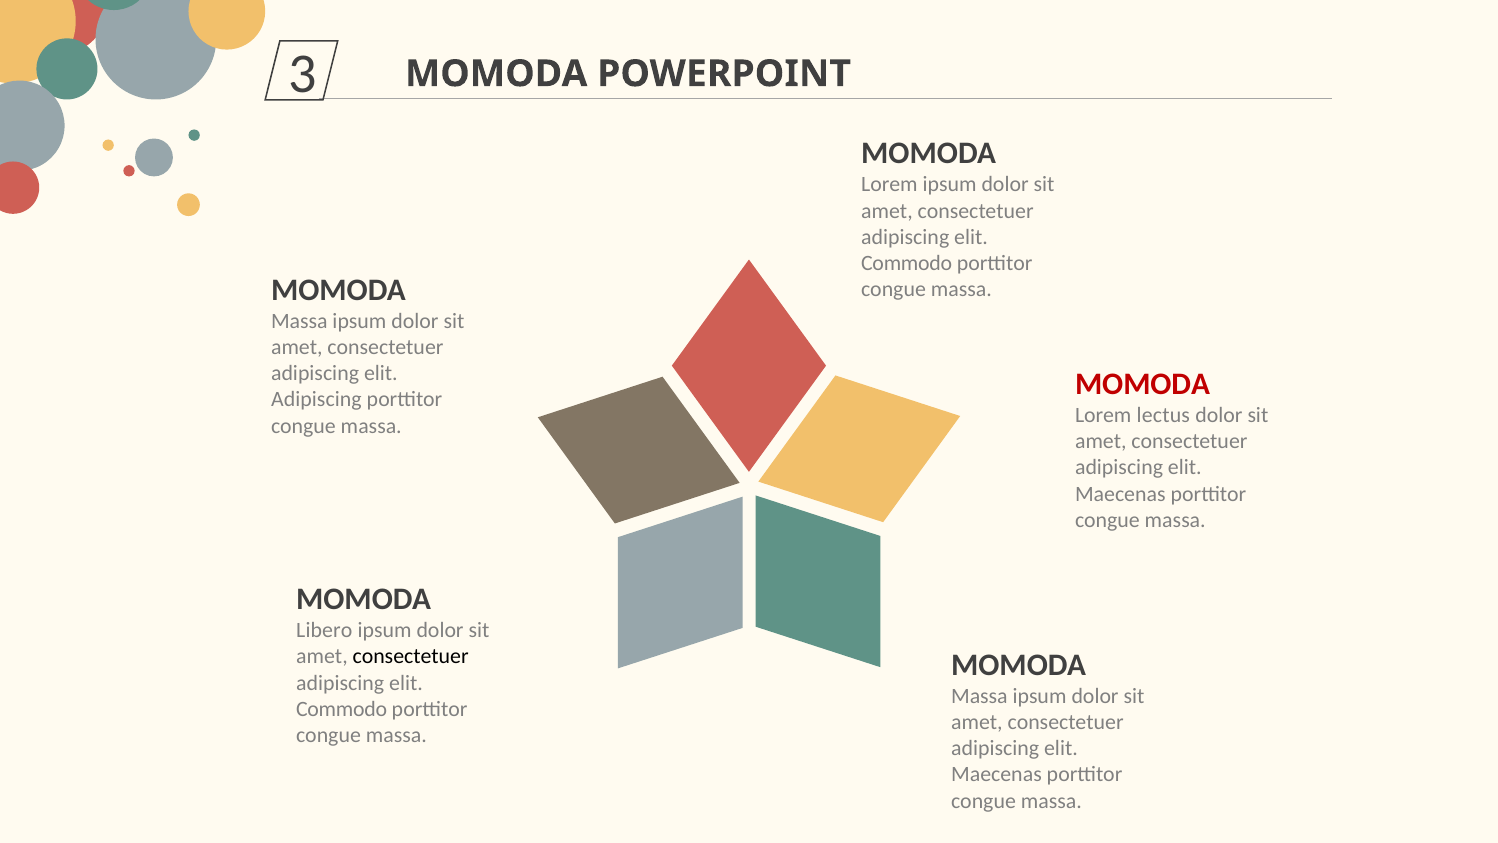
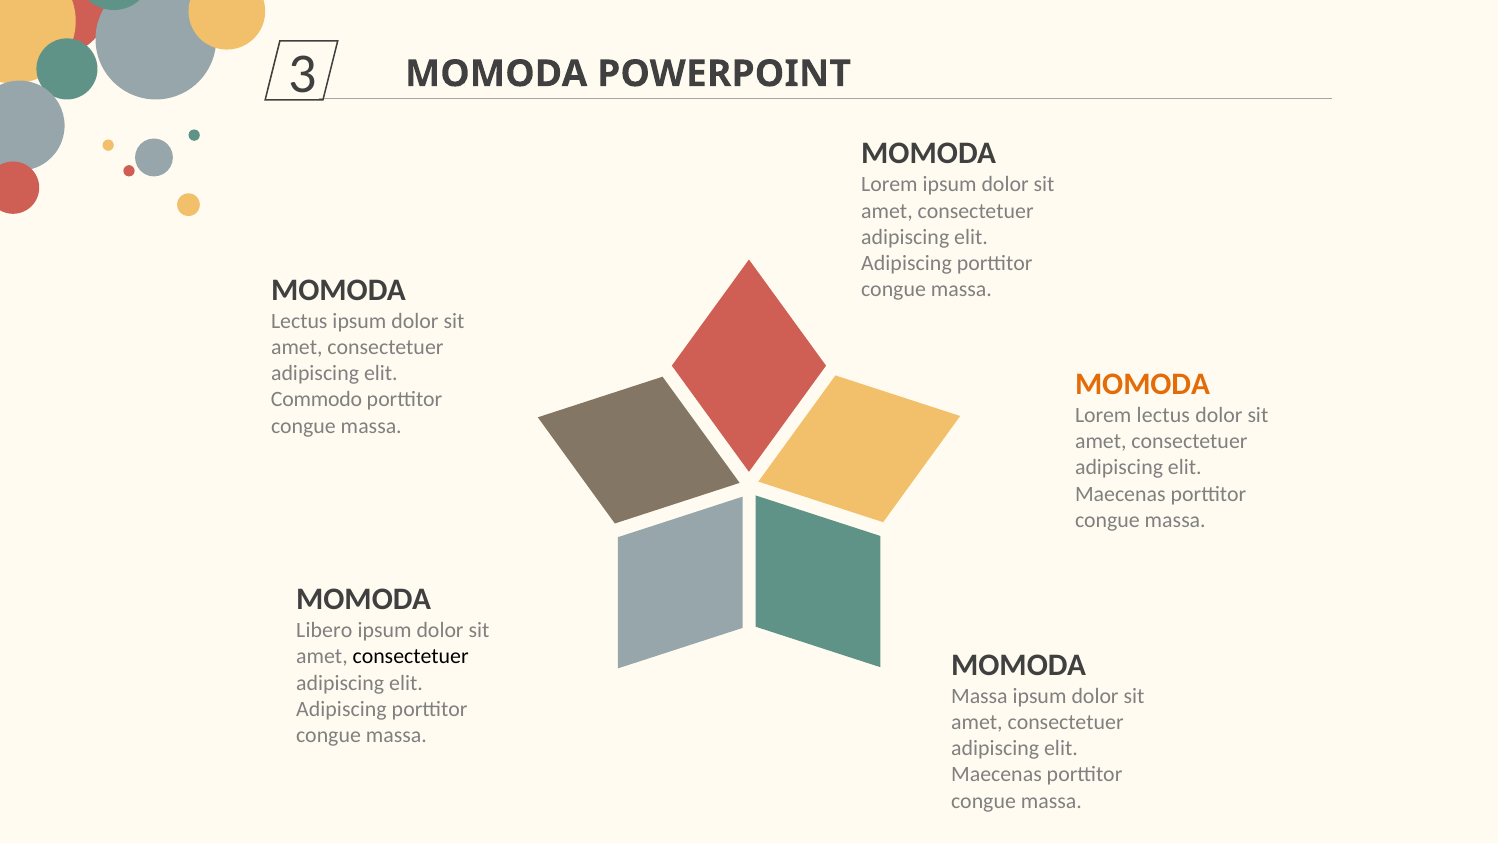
Commodo: Commodo -> Adipiscing (907, 263)
Massa: Massa -> Lectus (299, 321)
MOMODA colour: red -> orange (1142, 384)
Adipiscing: Adipiscing -> Commodo (317, 400)
Commodo: Commodo -> Adipiscing (341, 709)
